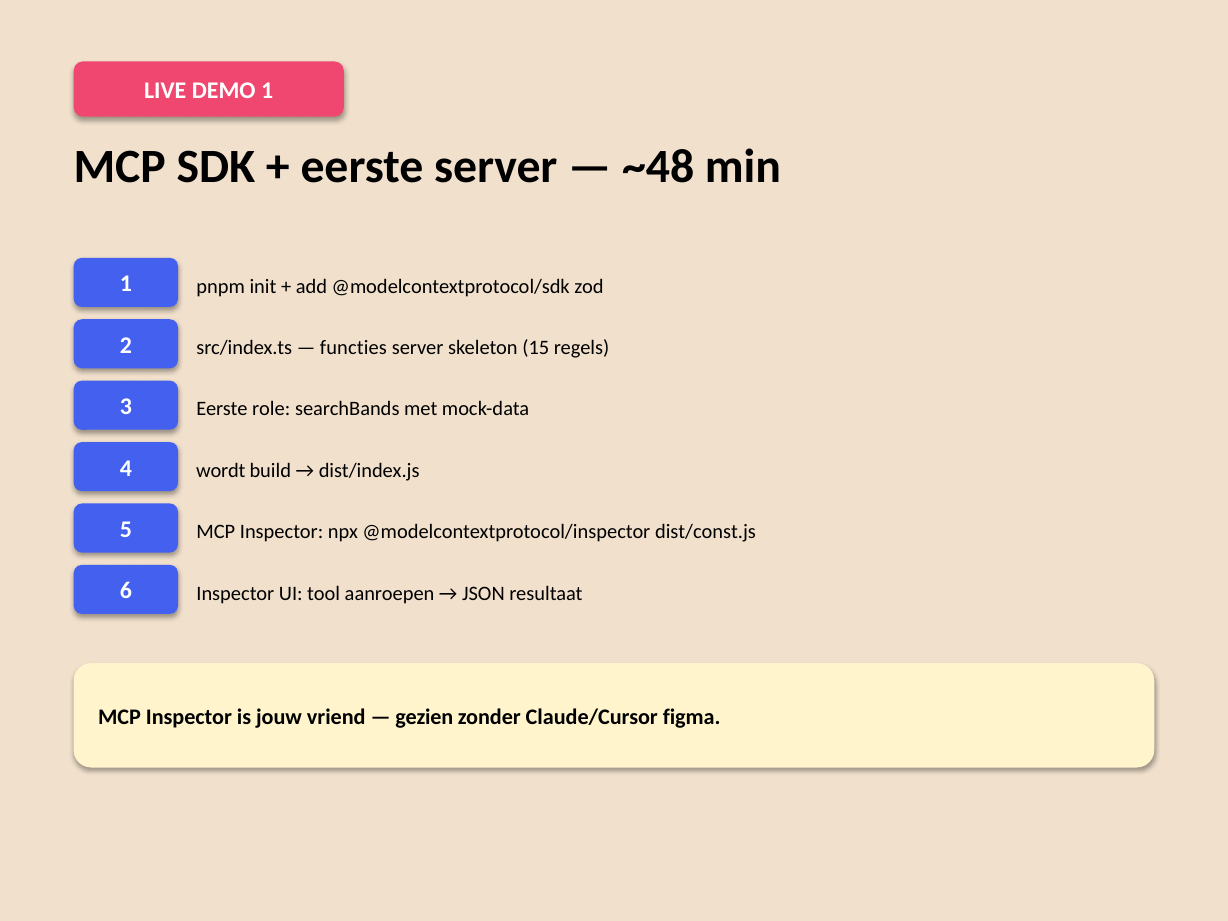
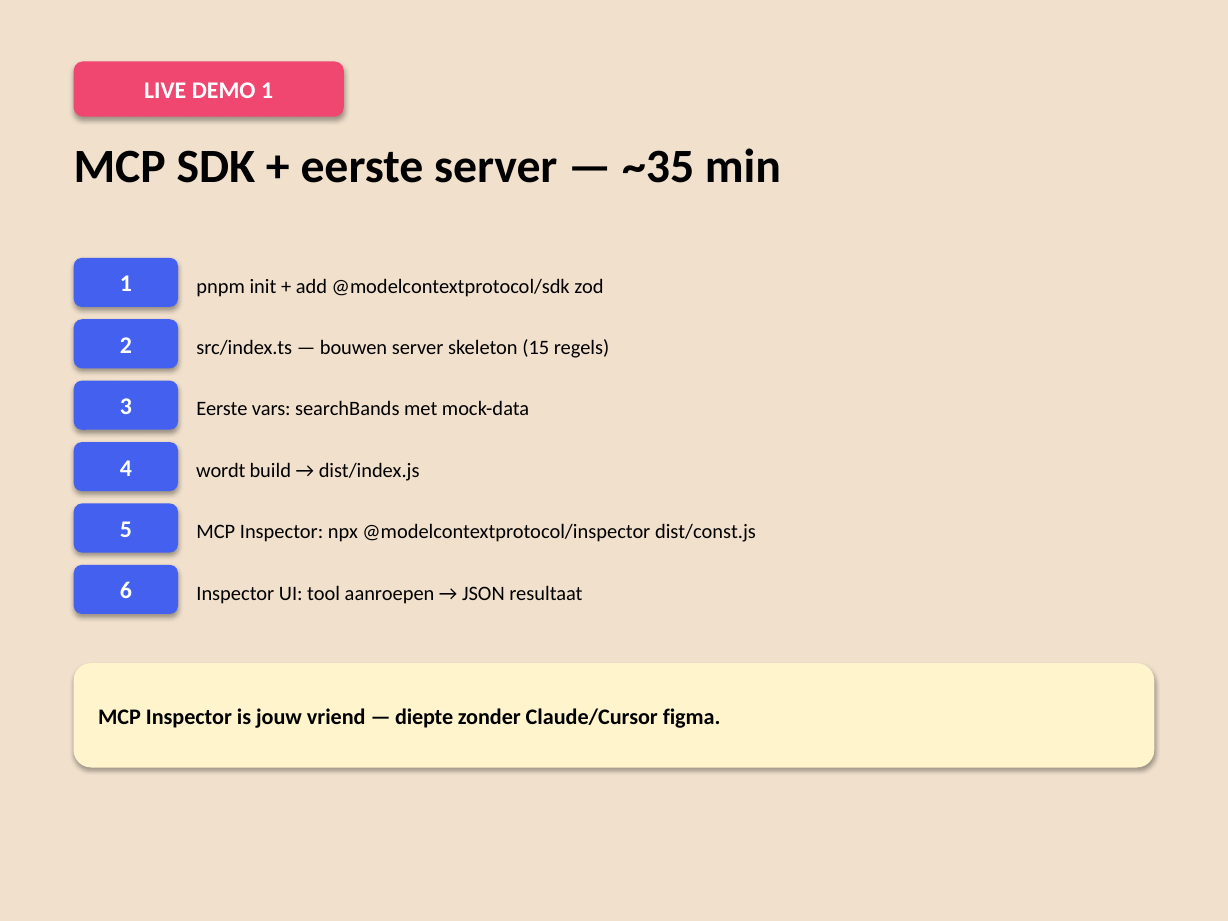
~48: ~48 -> ~35 (658, 167)
functies: functies -> bouwen (354, 348)
role: role -> vars (271, 409)
gezien: gezien -> diepte (424, 717)
